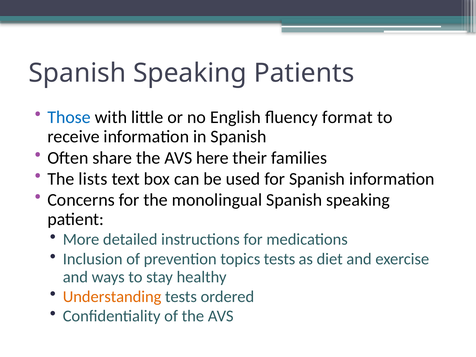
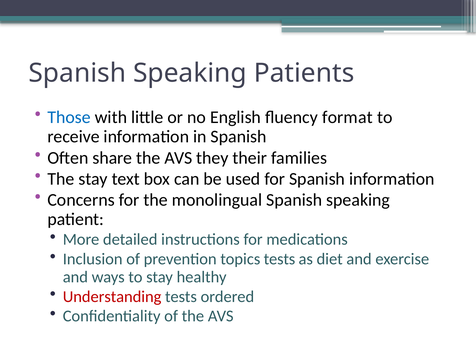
here: here -> they (212, 158)
The lists: lists -> stay (93, 179)
Understanding colour: orange -> red (112, 297)
